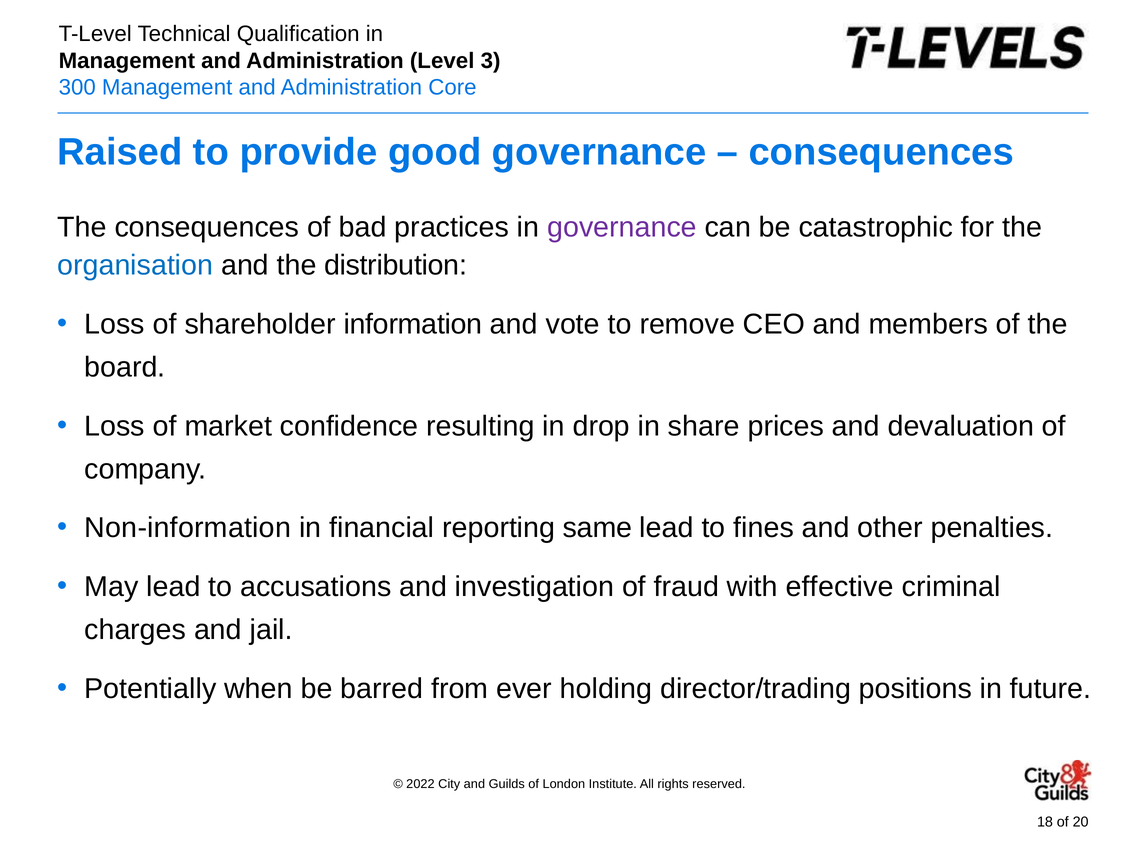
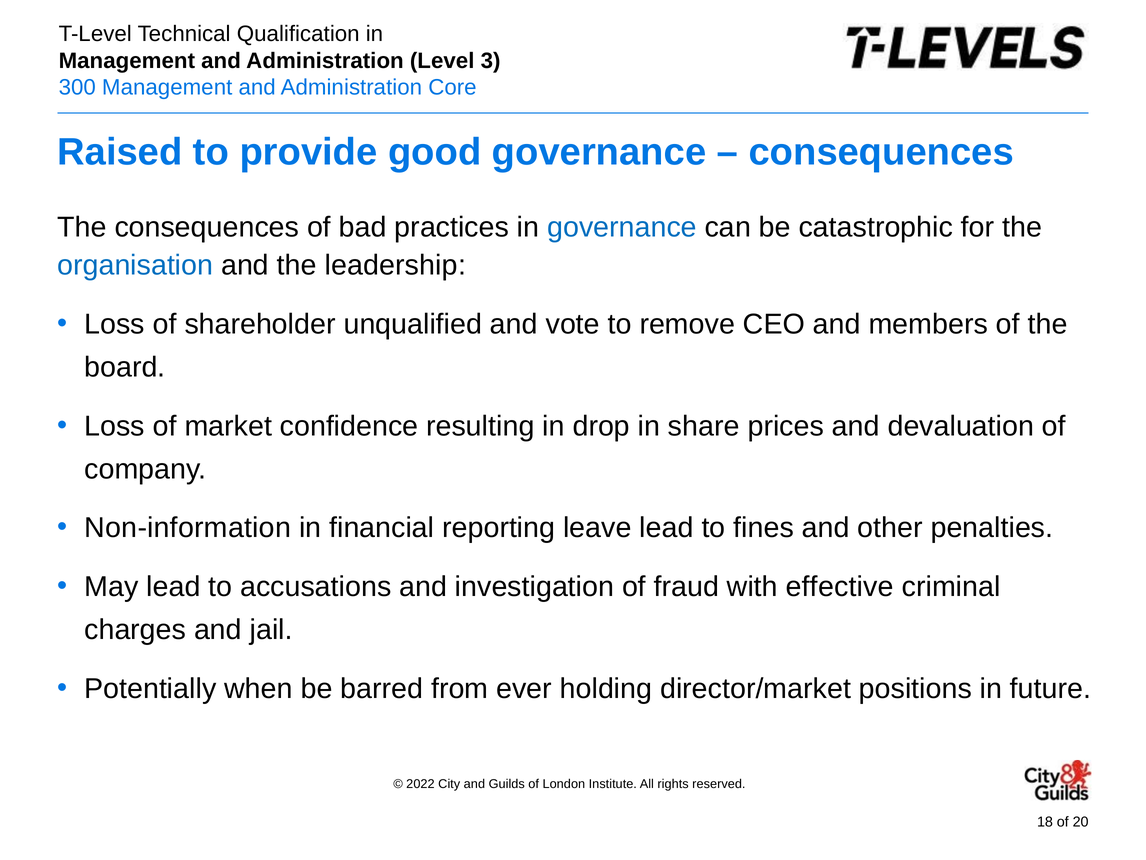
governance colour: purple -> blue (622, 227)
distribution: distribution -> leadership (395, 265)
information: information -> unqualified (413, 324)
same: same -> leave (597, 528)
director/trading: director/trading -> director/market (756, 688)
